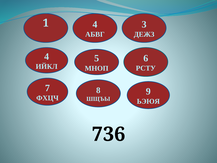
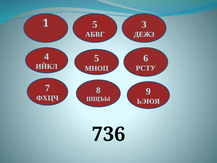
1 4: 4 -> 5 (95, 24)
